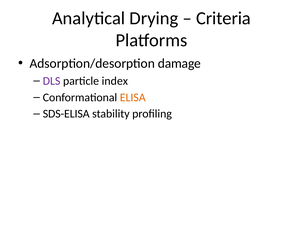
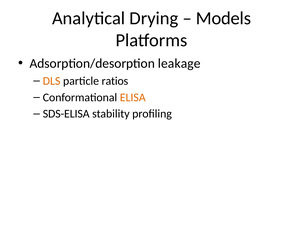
Criteria: Criteria -> Models (224, 18)
damage: damage -> leakage (179, 64)
DLS colour: purple -> orange (52, 81)
index: index -> ratios (115, 81)
